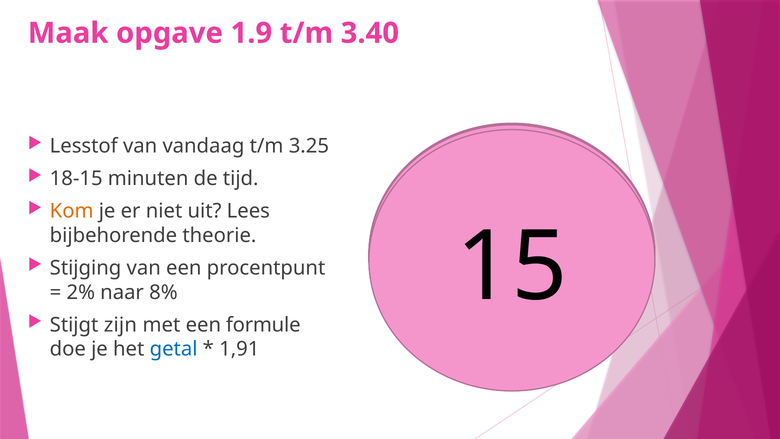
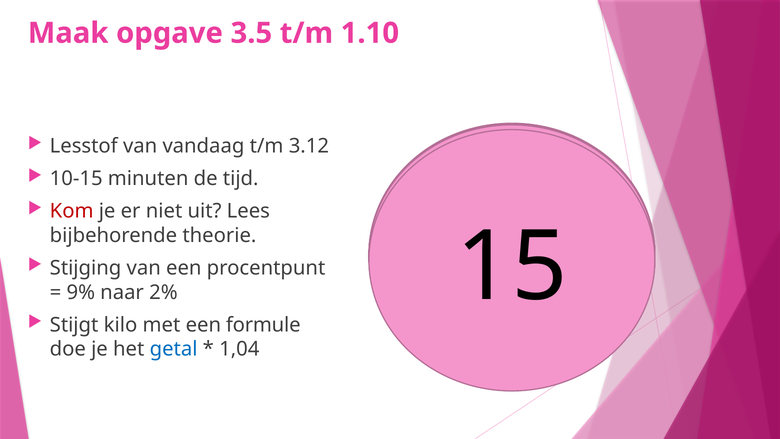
1.9: 1.9 -> 3.5 (251, 33)
3.40: 3.40 -> 1.10 (370, 33)
3.25: 3.25 -> 3.12 (309, 146)
18-15: 18-15 -> 10-15 (76, 179)
Kom colour: orange -> red (72, 211)
2%: 2% -> 9% (81, 292)
8%: 8% -> 2% (163, 292)
zijn: zijn -> kilo (120, 325)
1,91: 1,91 -> 1,04 (239, 349)
